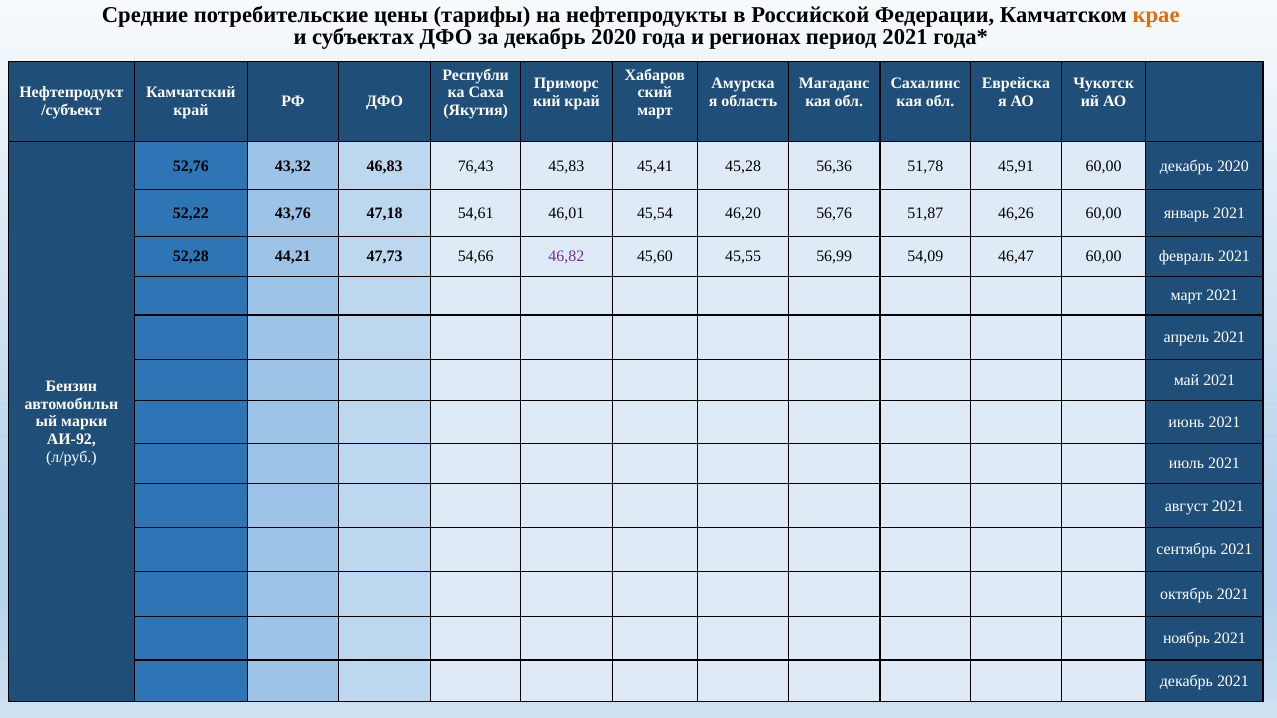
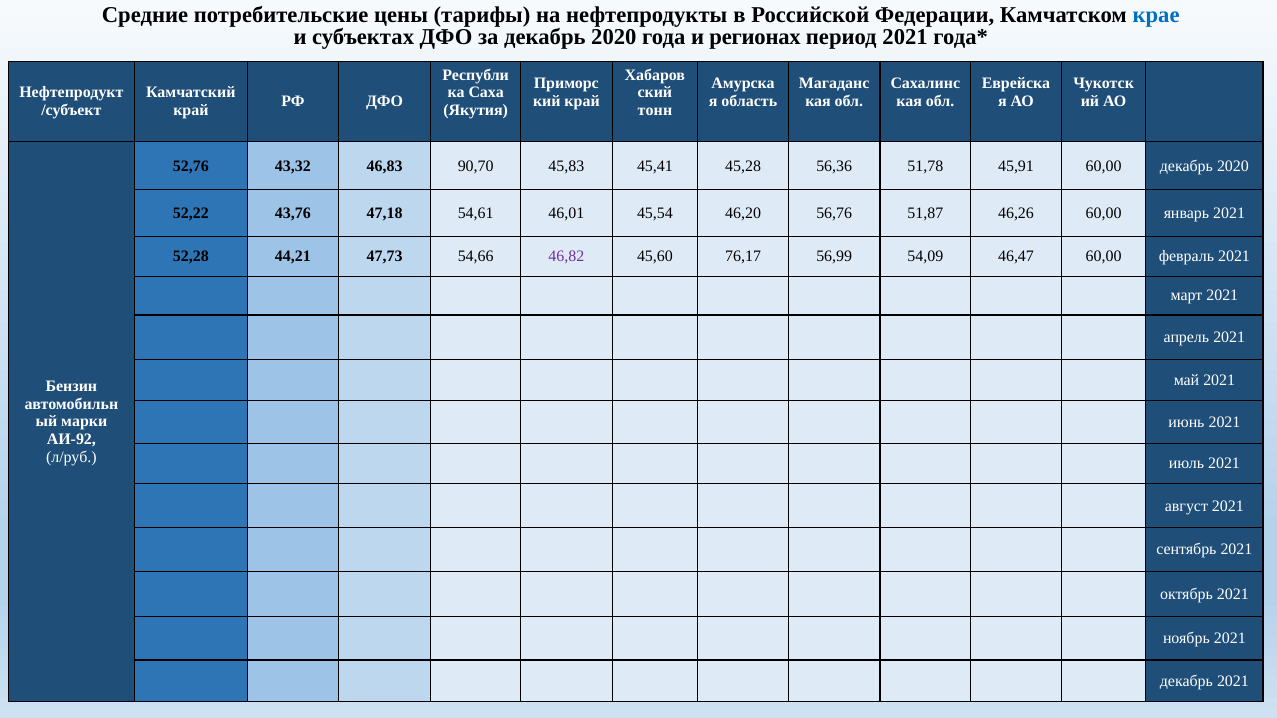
крае colour: orange -> blue (1156, 15)
март: март -> тонн (655, 110)
76,43: 76,43 -> 90,70 (476, 166)
45,55: 45,55 -> 76,17 (743, 257)
